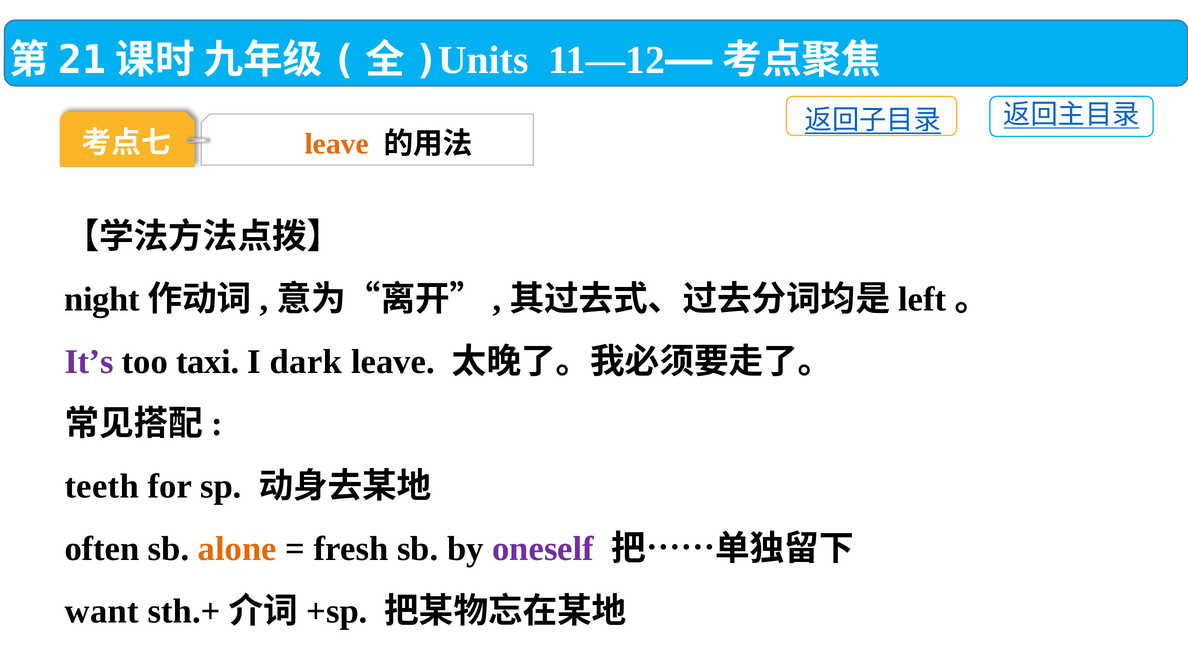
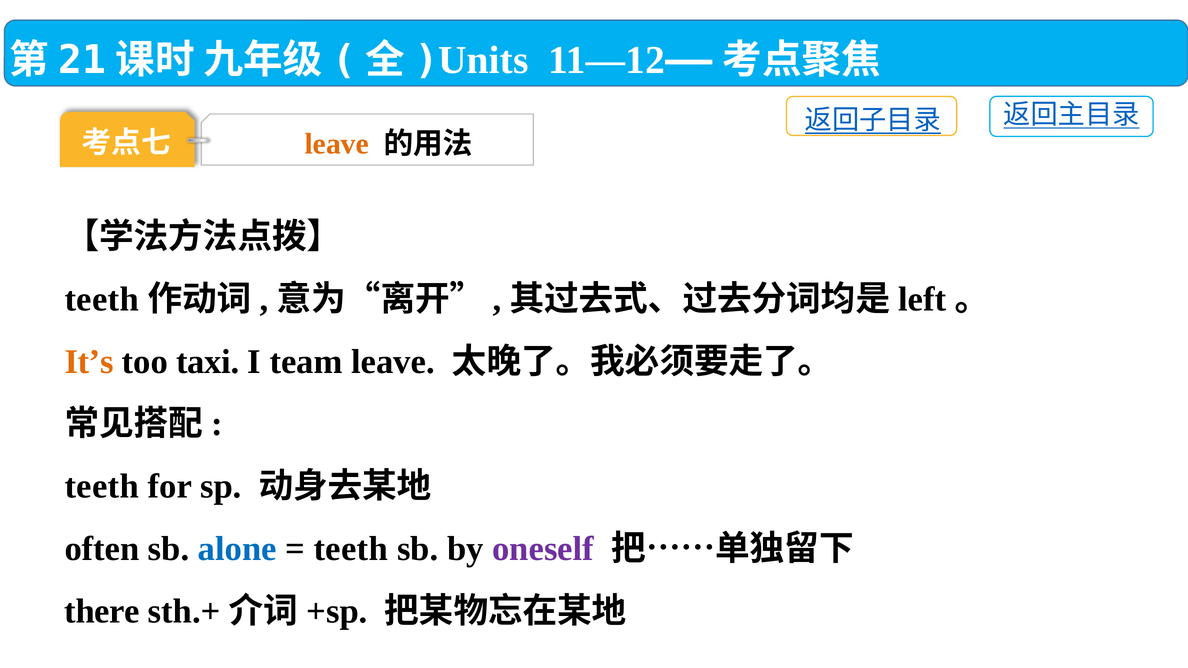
night: night -> teeth (102, 299)
It’s colour: purple -> orange (89, 362)
dark: dark -> team (306, 362)
alone colour: orange -> blue (237, 549)
fresh: fresh -> teeth (351, 549)
want: want -> there (102, 611)
